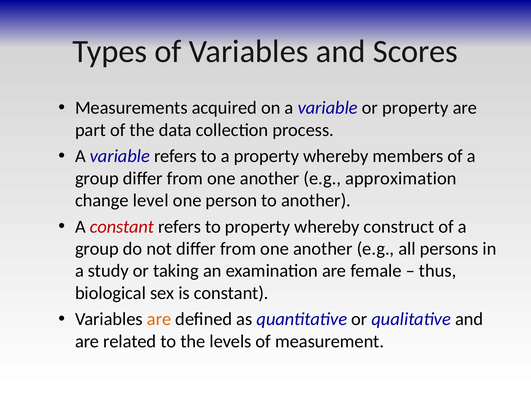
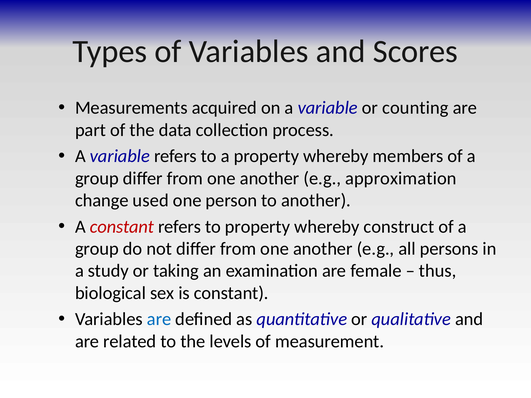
or property: property -> counting (415, 108)
level: level -> used (151, 201)
are colour: orange -> blue (159, 319)
